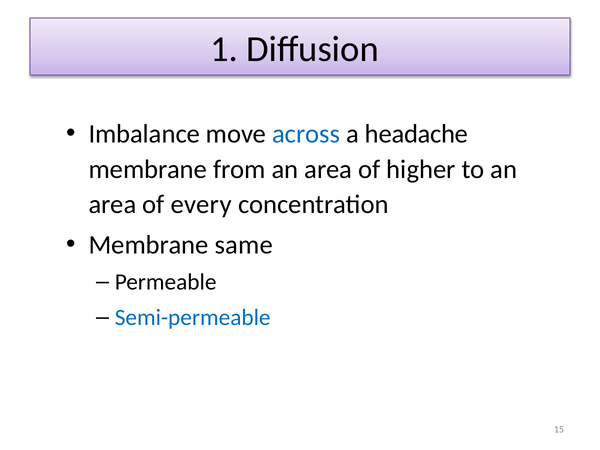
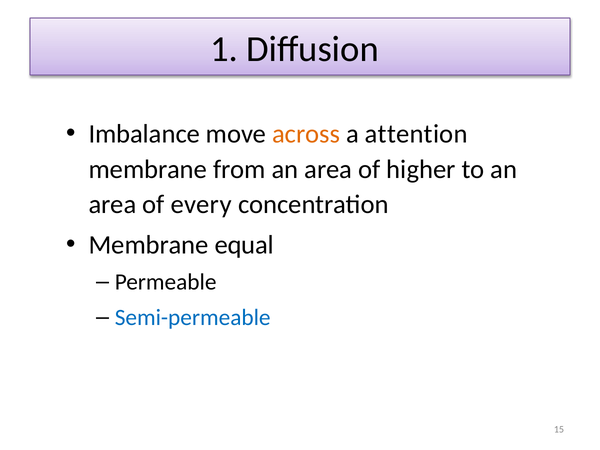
across colour: blue -> orange (306, 134)
headache: headache -> attention (416, 134)
same: same -> equal (244, 245)
